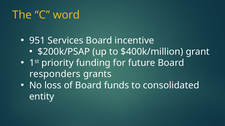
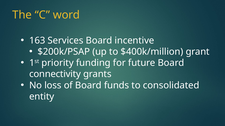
951: 951 -> 163 (37, 41)
responders: responders -> connectivity (55, 74)
